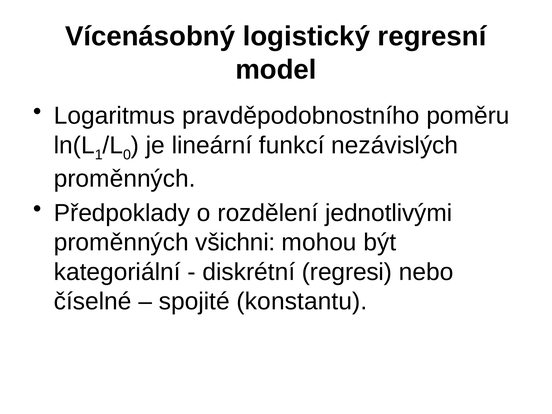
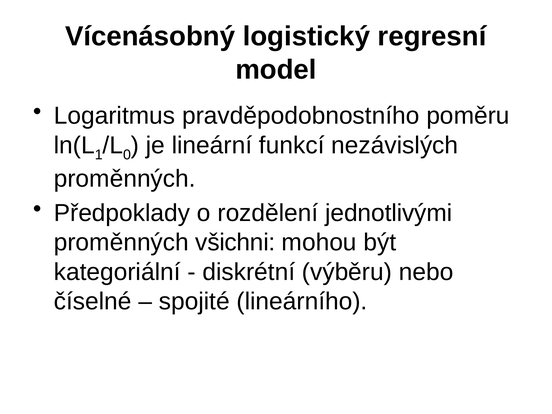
regresi: regresi -> výběru (347, 272)
konstantu: konstantu -> lineárního (302, 301)
